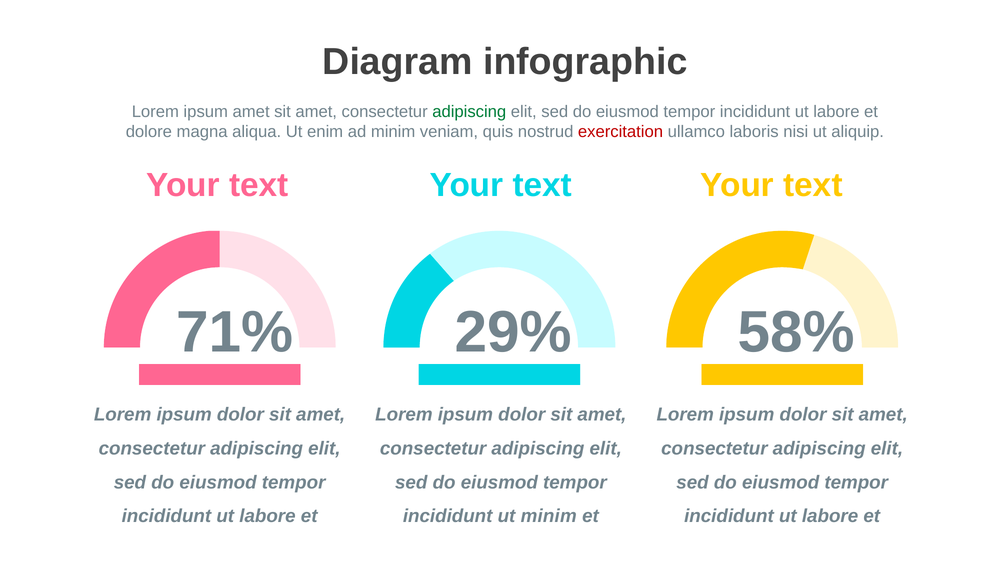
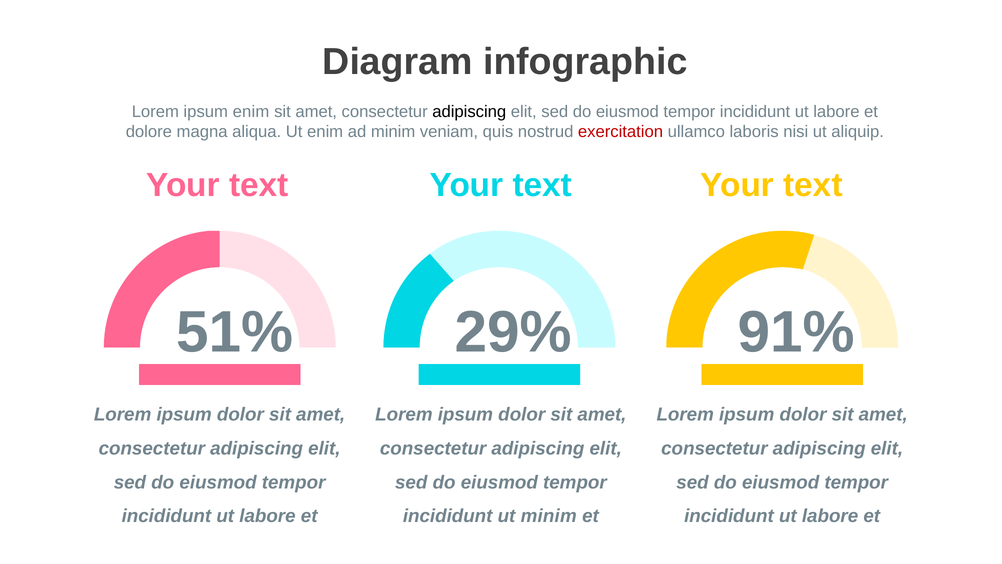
ipsum amet: amet -> enim (251, 112)
adipiscing colour: green -> black (469, 112)
71%: 71% -> 51% (235, 332)
58%: 58% -> 91% (796, 332)
